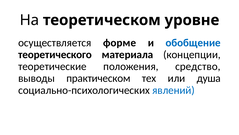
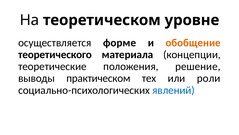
обобщение colour: blue -> orange (193, 43)
средство: средство -> решение (198, 66)
душа: душа -> роли (209, 78)
